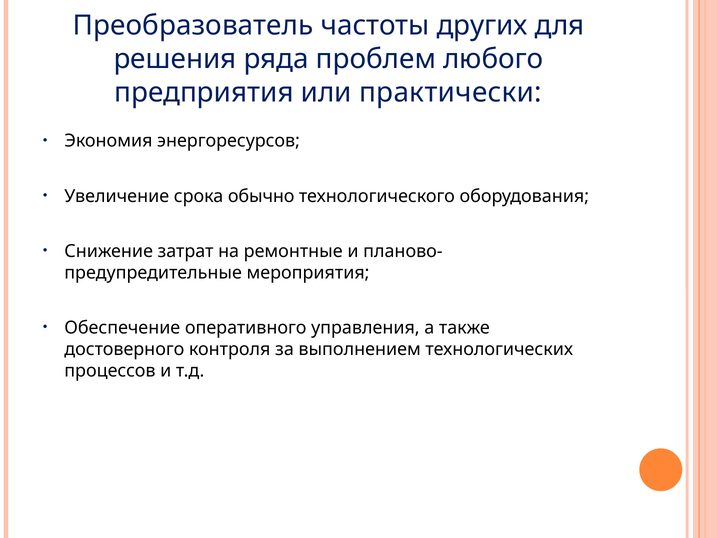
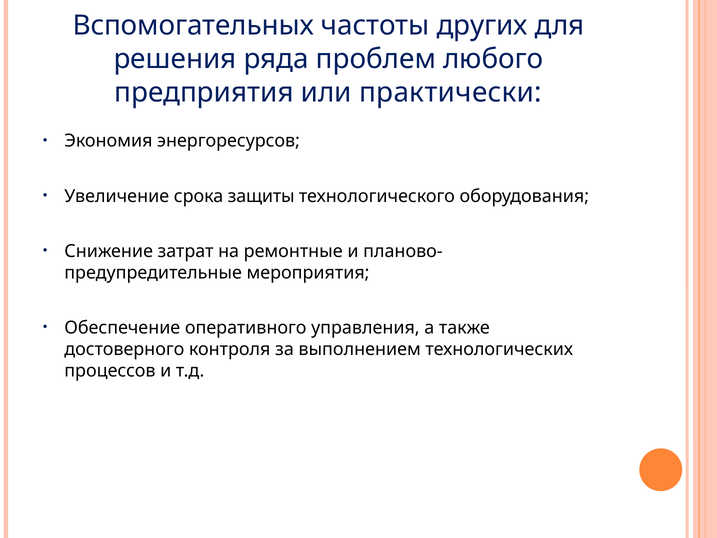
Преобразователь: Преобразователь -> Вспомогательных (193, 26)
обычно: обычно -> защиты (261, 196)
